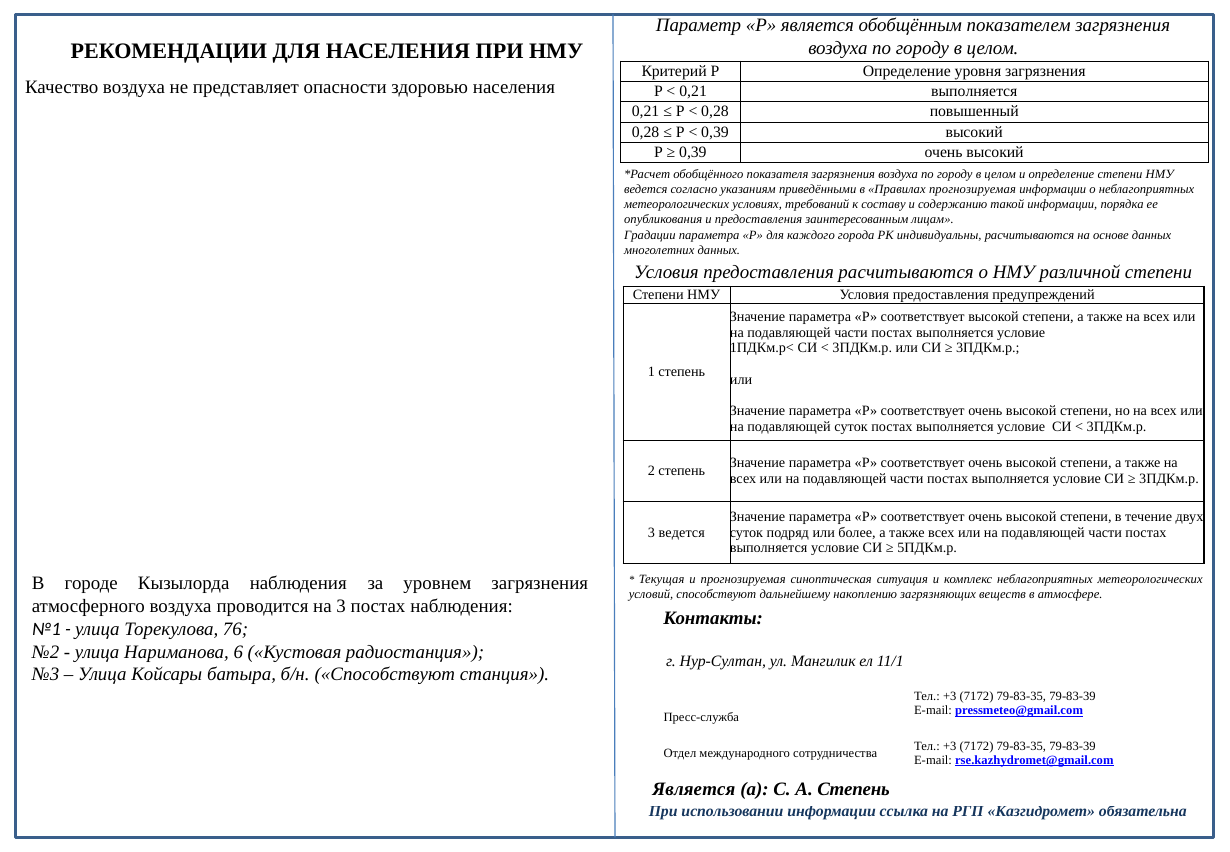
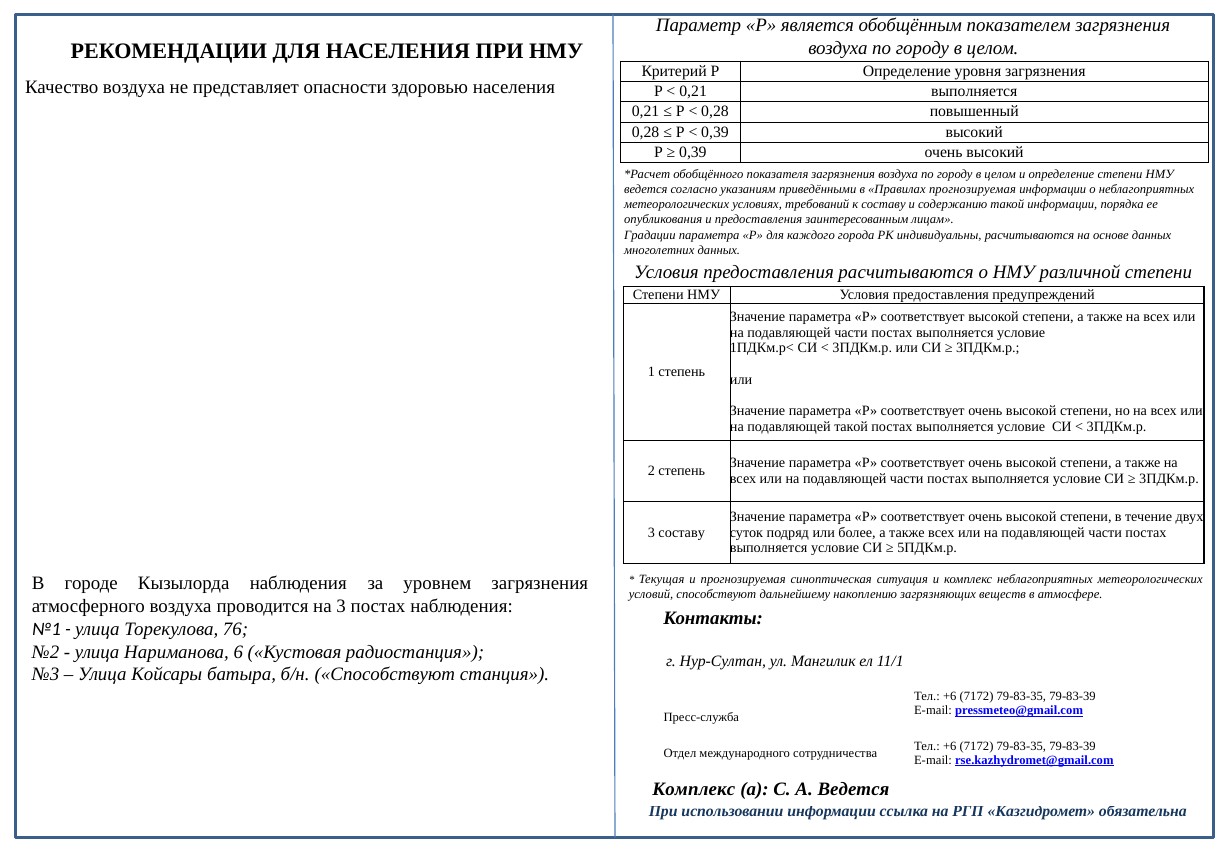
подавляющей суток: суток -> такой (851, 427)
3 ведется: ведется -> составу (682, 532)
+3: +3 -> +6 (950, 696)
+3: +3 -> +6 (950, 745)
Является: Является -> Комплекс (694, 789)
А Степень: Степень -> Ведется (853, 789)
